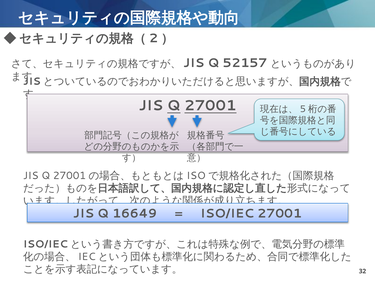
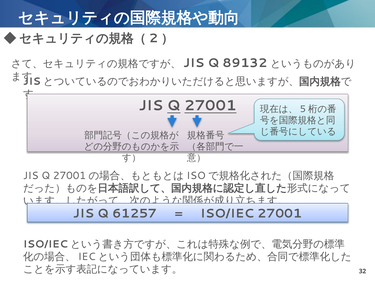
52157: 52157 -> 89132 (245, 63)
16649: 16649 -> 61257 (135, 214)
